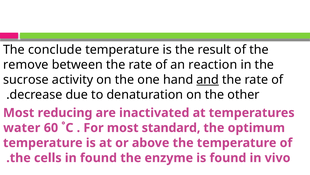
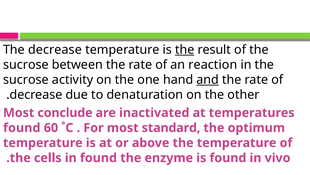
The conclude: conclude -> decrease (55, 49)
the underline: none -> present (185, 49)
remove: remove -> sucrose (26, 64)
reducing: reducing -> conclude (65, 112)
water: water -> found (22, 127)
